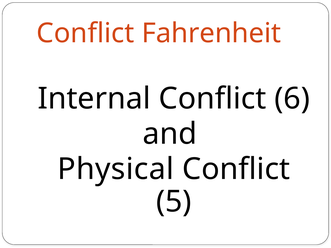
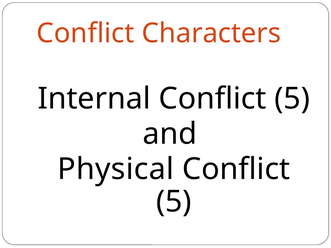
Fahrenheit: Fahrenheit -> Characters (211, 33)
Internal Conflict 6: 6 -> 5 (292, 99)
